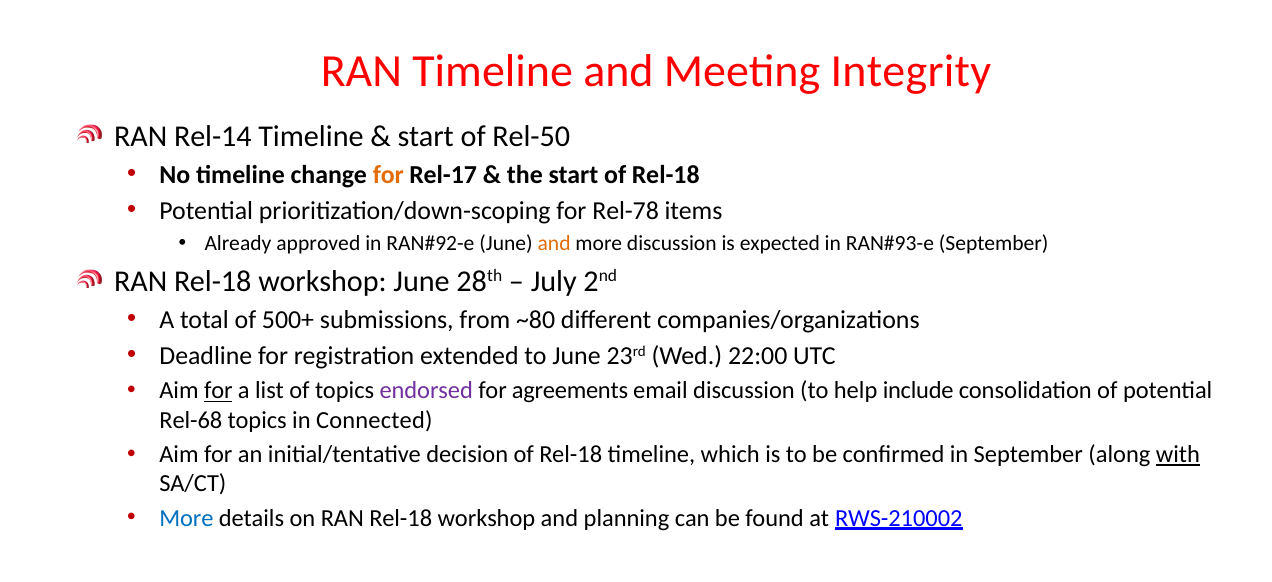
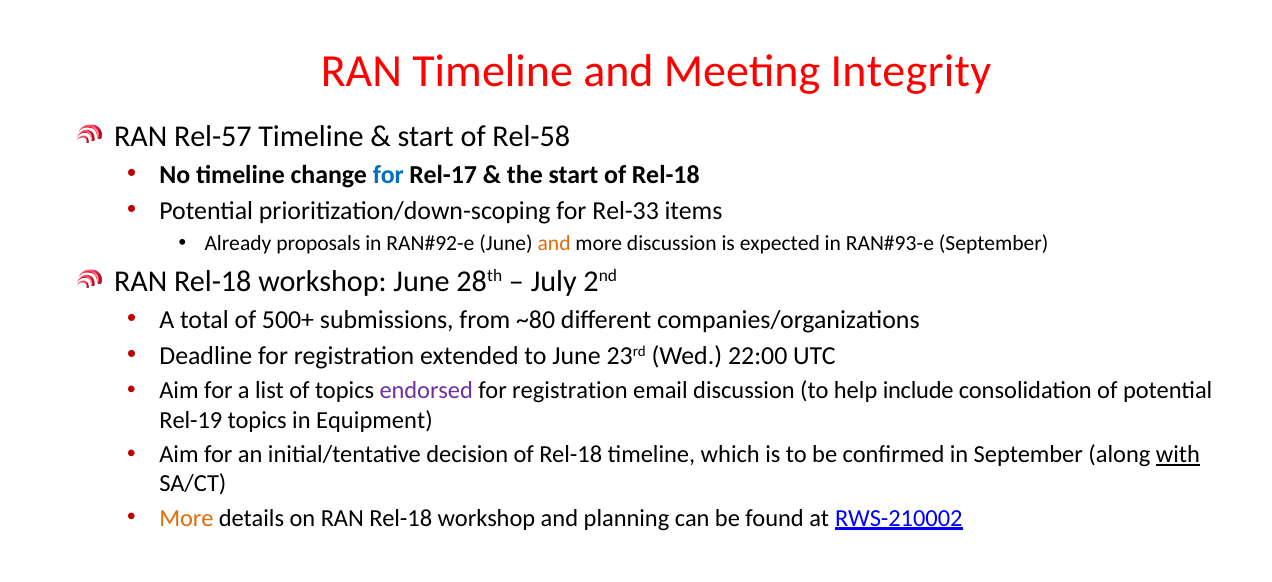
Rel-14: Rel-14 -> Rel-57 (213, 136)
Rel-50: Rel-50 -> Rel-58 (531, 136)
for colour: orange -> blue (388, 175)
Rel-78: Rel-78 -> Rel-33 (626, 211)
approved: approved -> proposals (318, 243)
for underline: present -> none (218, 391)
agreements: agreements -> registration (570, 391)
Rel-68: Rel-68 -> Rel-19 (191, 420)
Connected: Connected -> Equipment (374, 420)
More colour: blue -> orange (186, 518)
